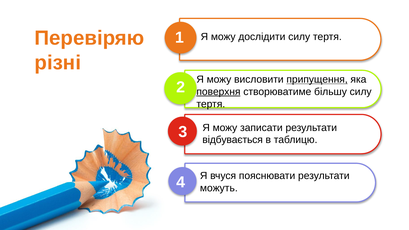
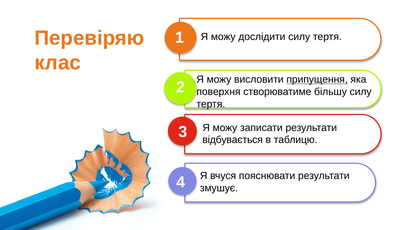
різні: різні -> клас (58, 63)
поверхня underline: present -> none (218, 92)
можуть: можуть -> змушує (219, 188)
